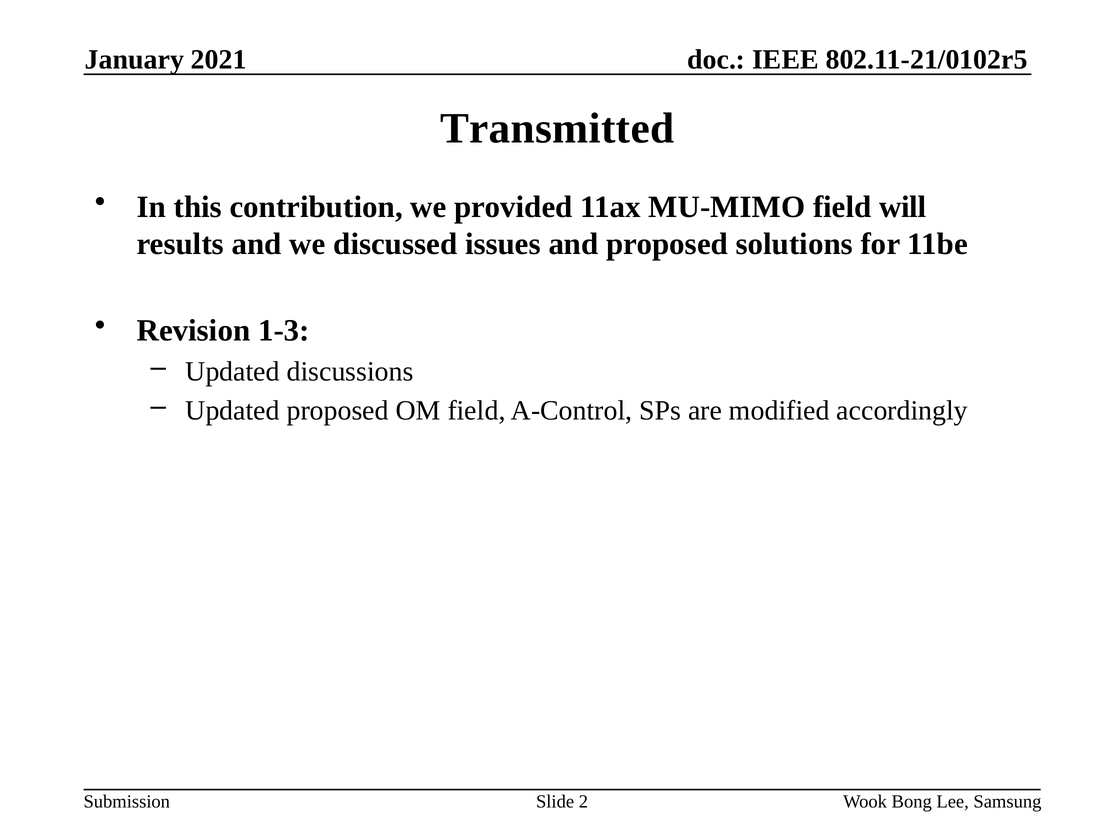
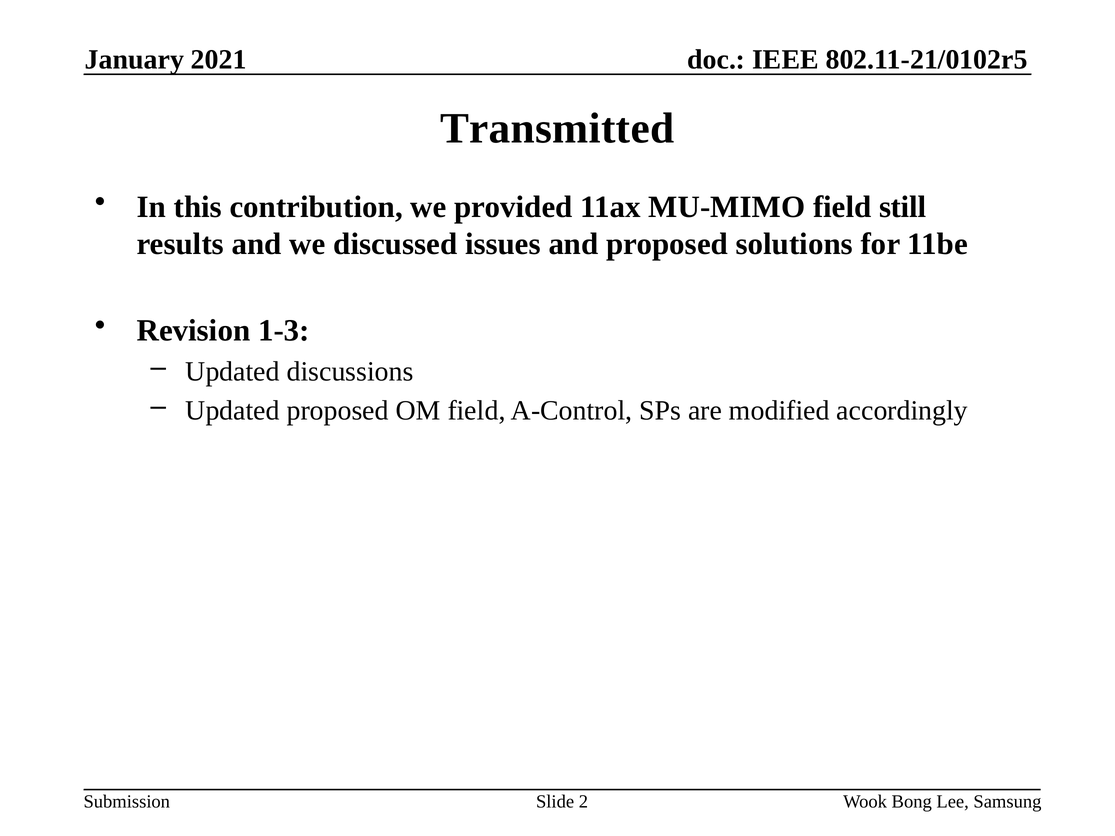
will: will -> still (903, 207)
